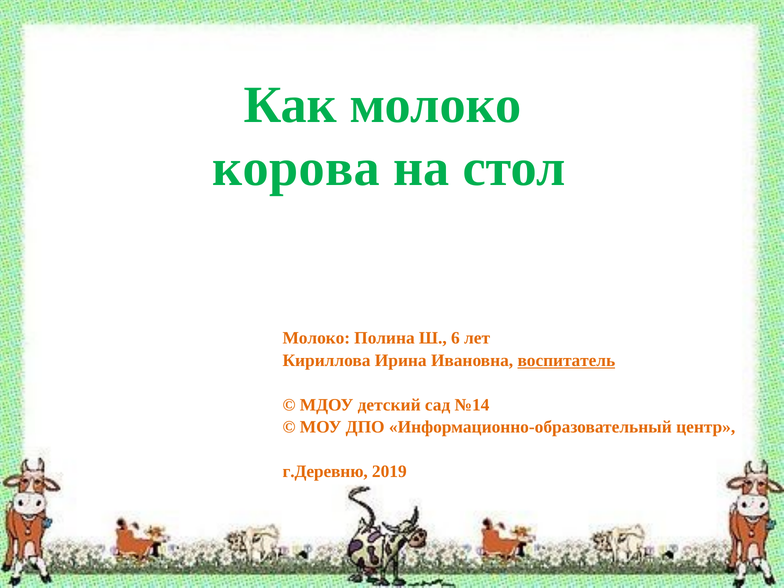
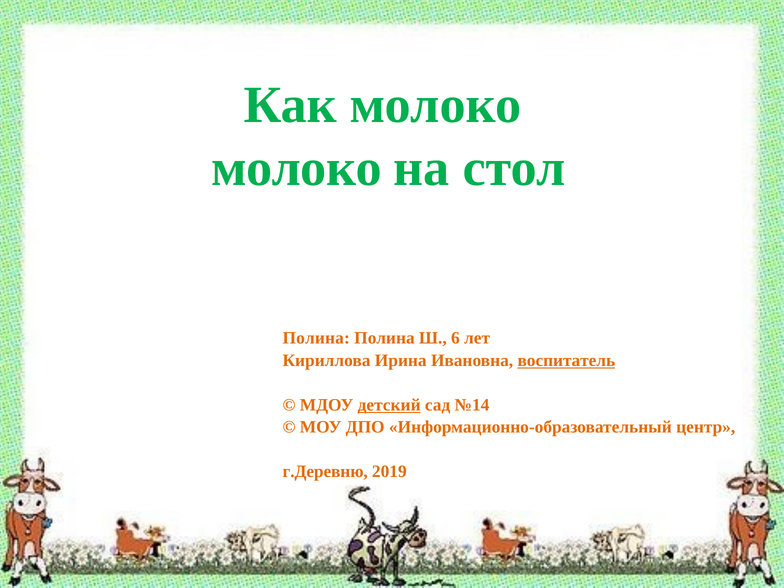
корова: корова -> молоко (296, 168)
Молоко: Молоко -> Полина (316, 338)
детский underline: none -> present (389, 405)
